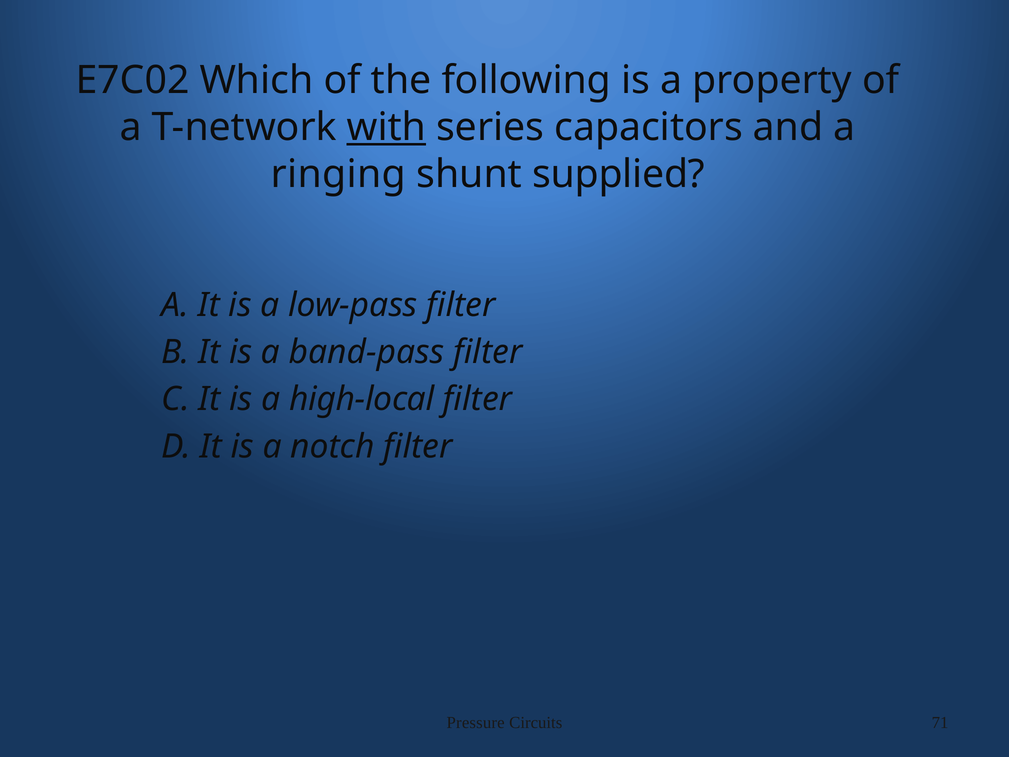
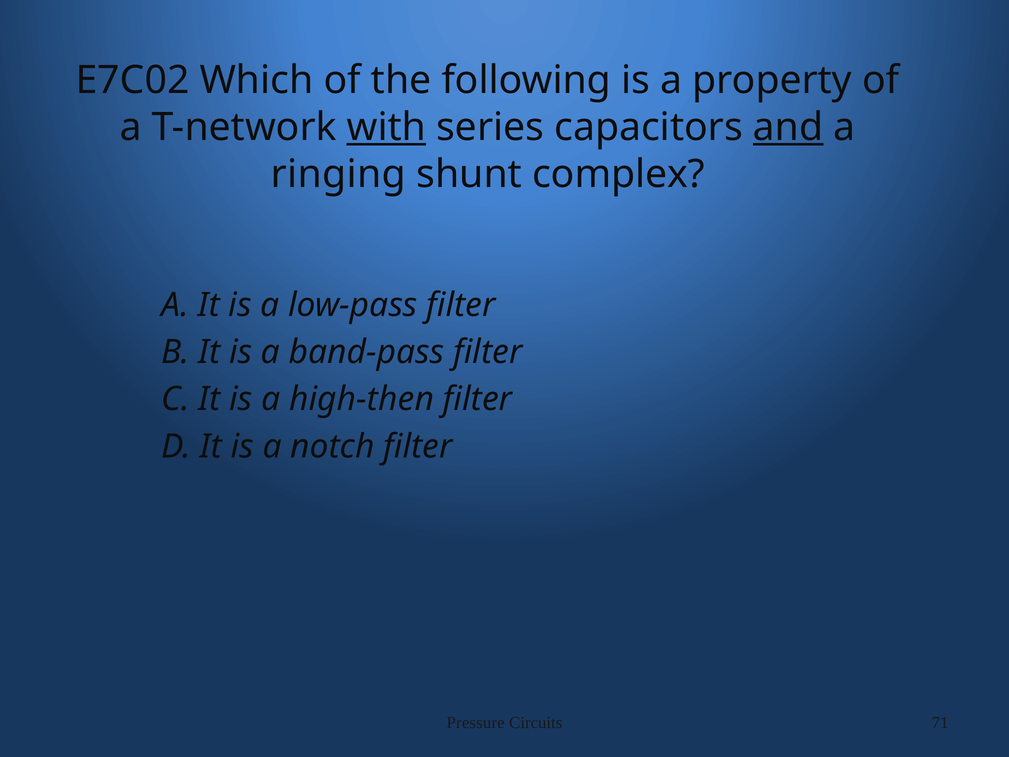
and underline: none -> present (788, 127)
supplied: supplied -> complex (619, 174)
high-local: high-local -> high-then (362, 399)
